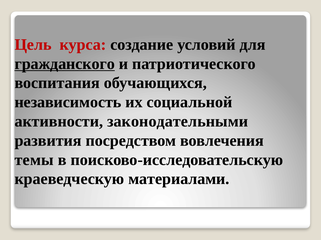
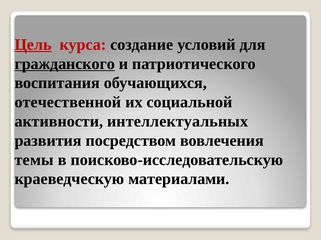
Цель underline: none -> present (33, 45)
независимость: независимость -> отечественной (68, 102)
законодательными: законодательными -> интеллектуальных (178, 122)
